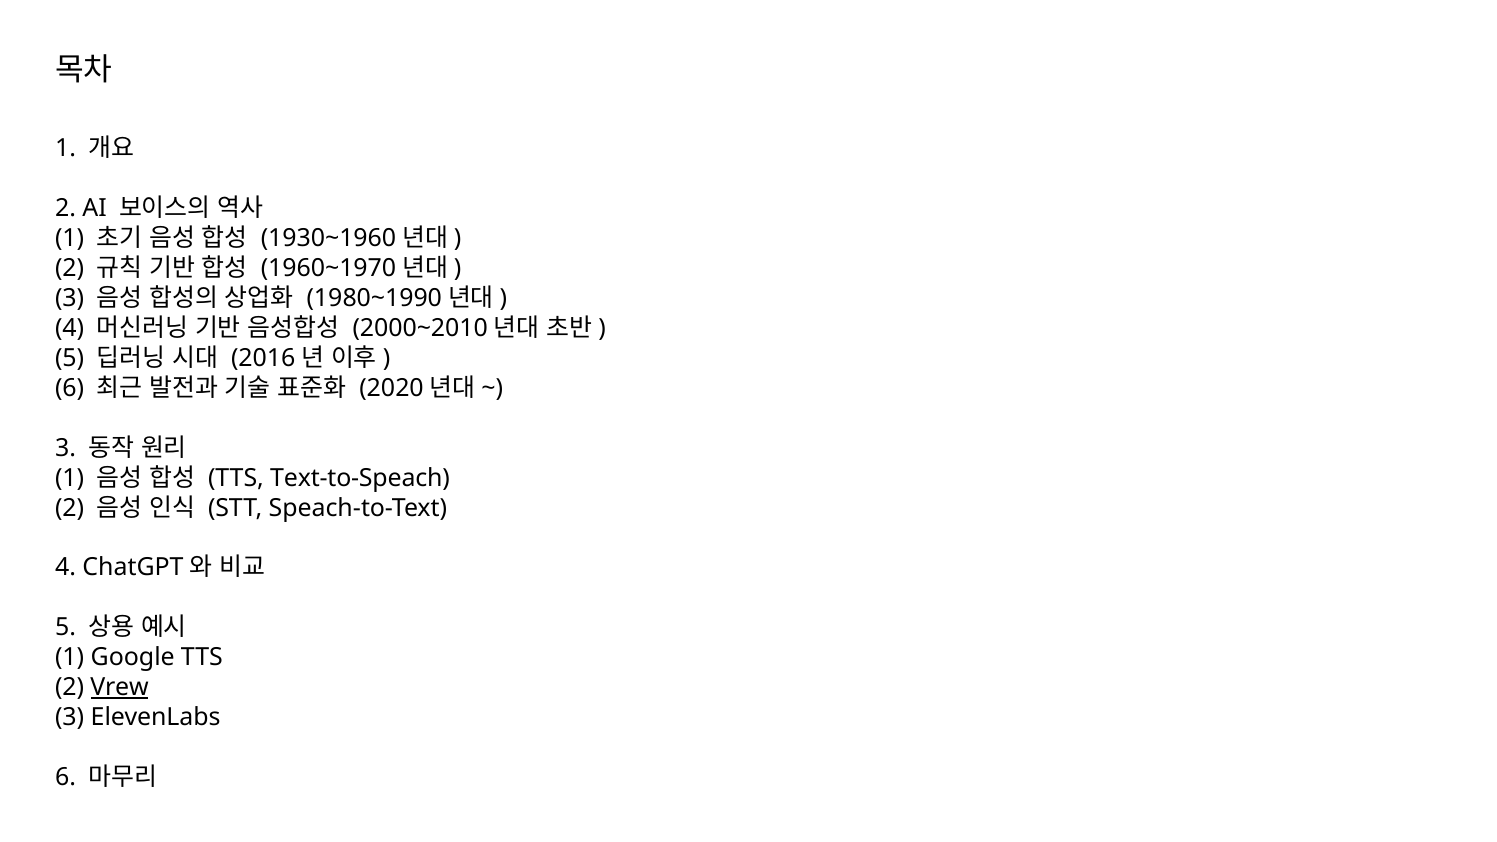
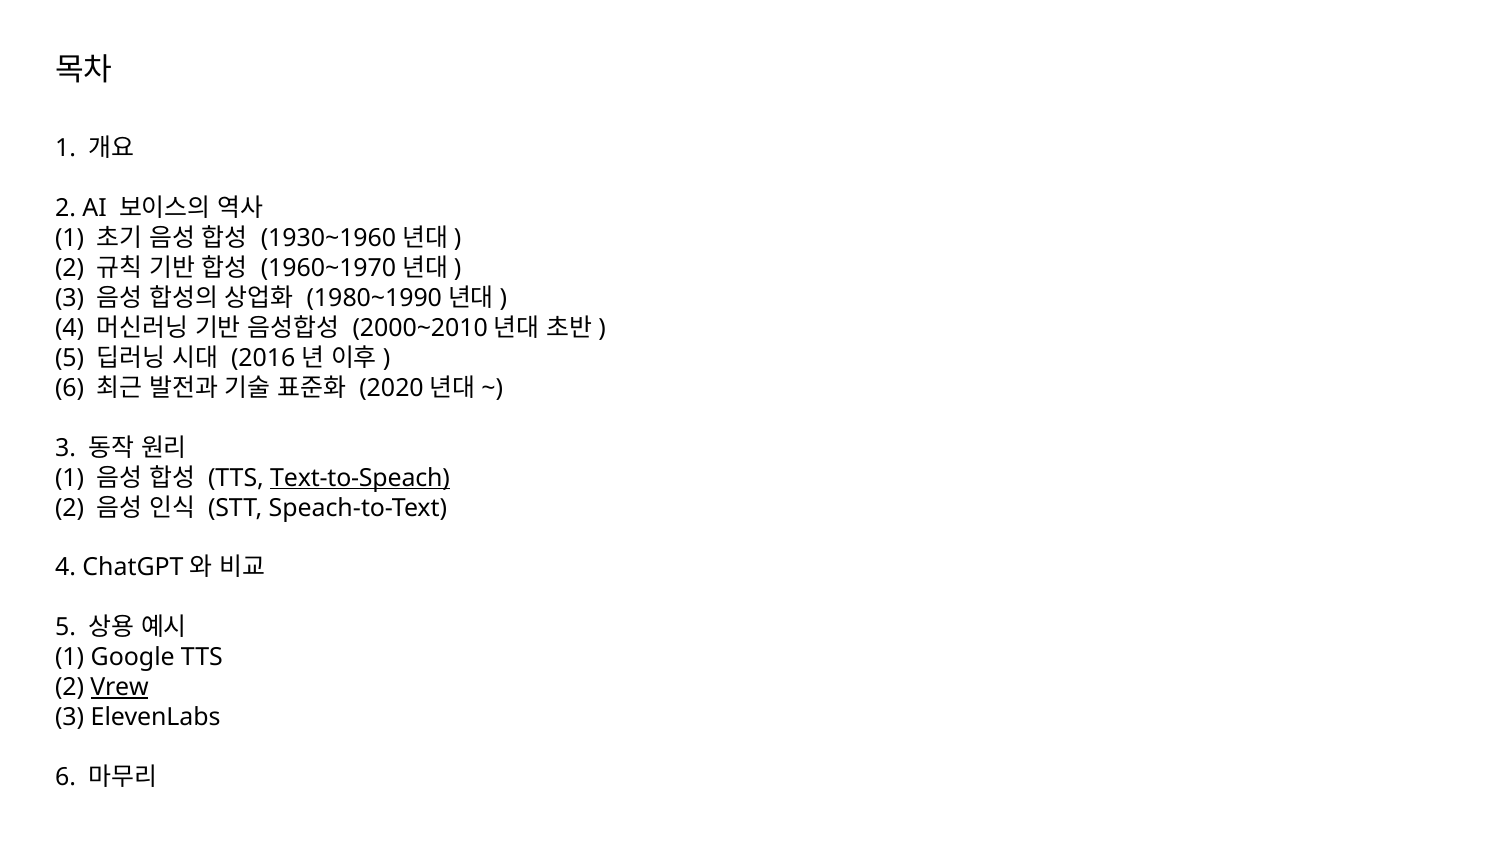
Text-to-Speach underline: none -> present (360, 478)
